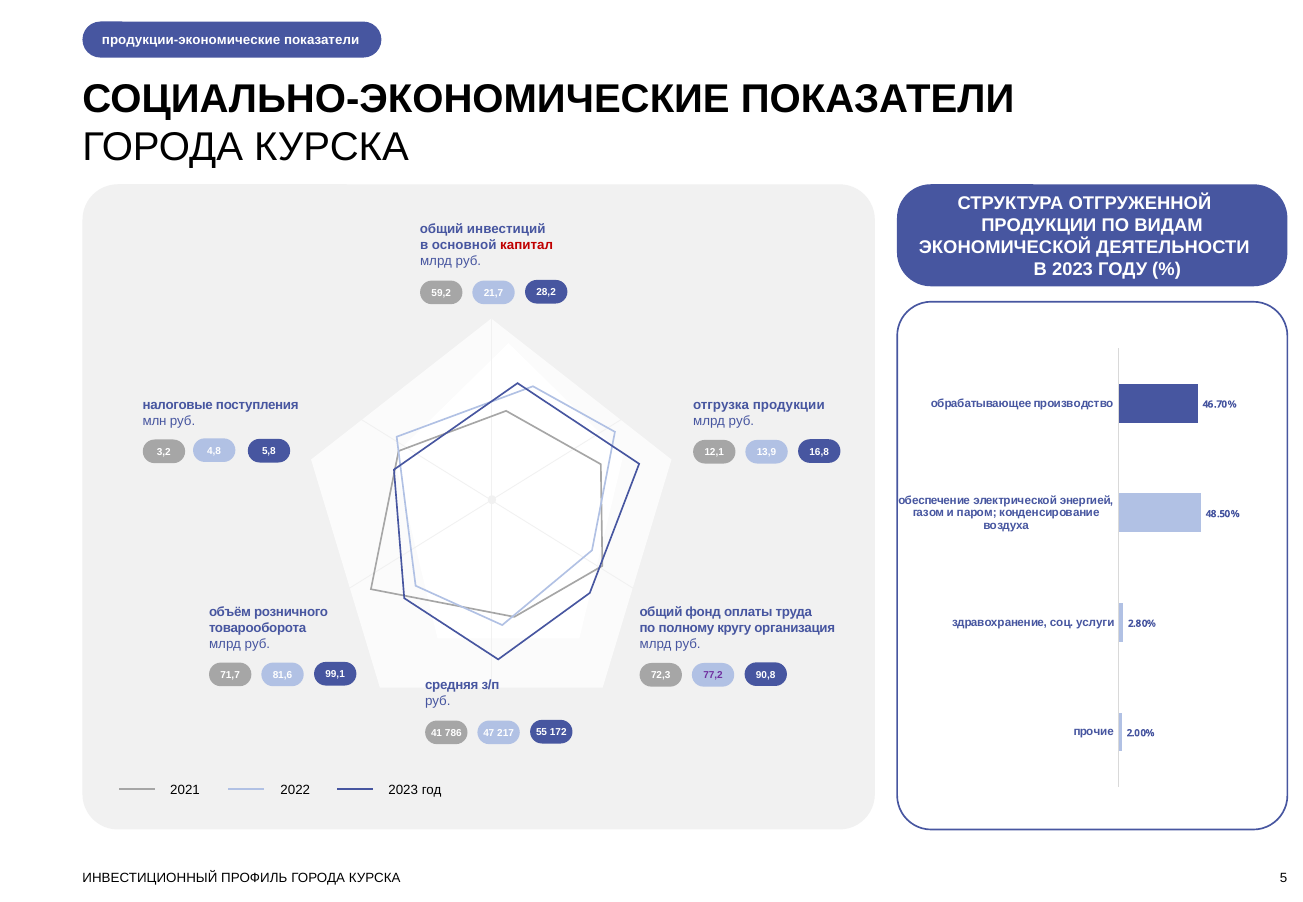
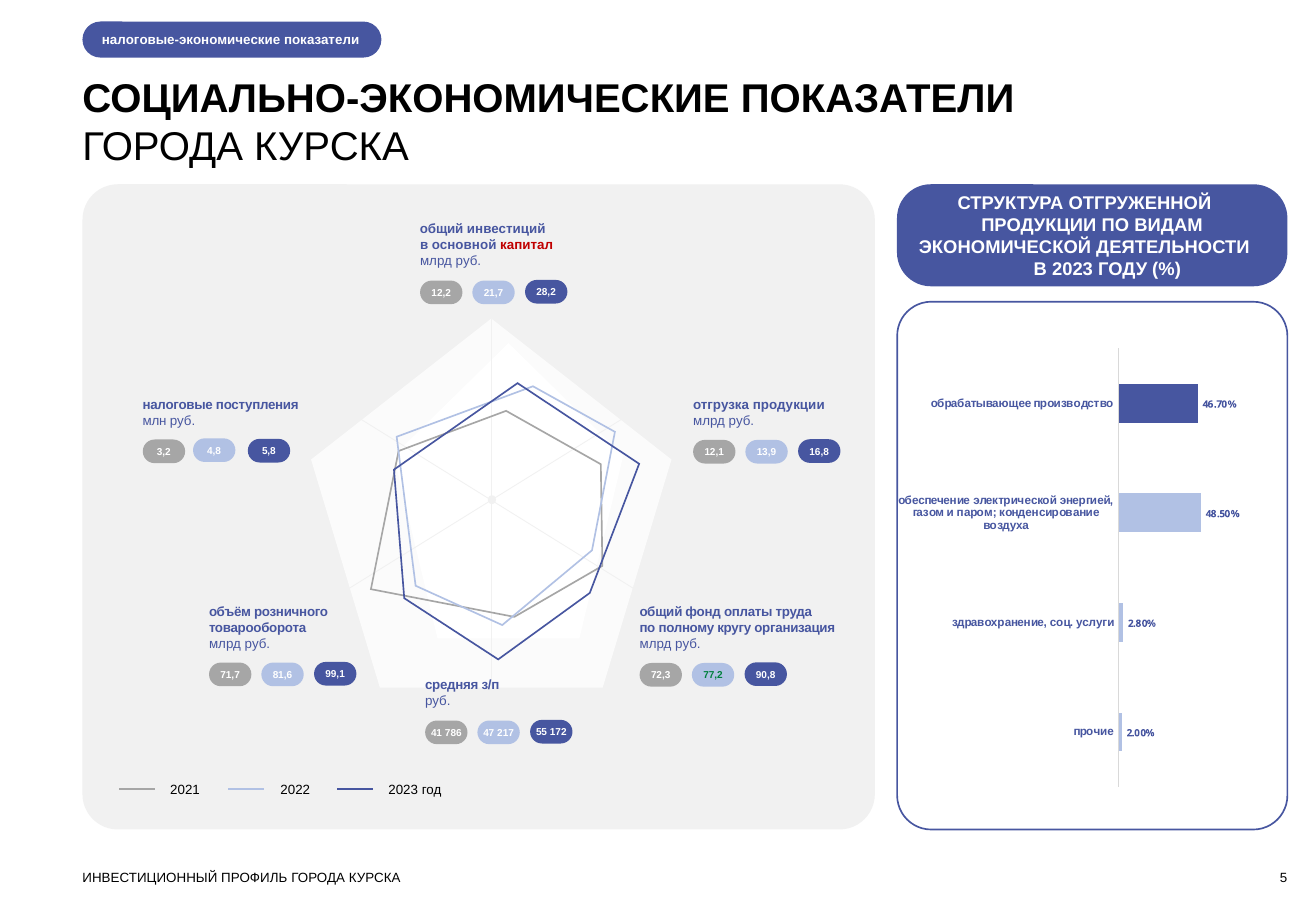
продукции-экономические: продукции-экономические -> налоговые-экономические (191, 40)
59,2: 59,2 -> 12,2 (441, 293)
77,2 colour: purple -> green (713, 676)
